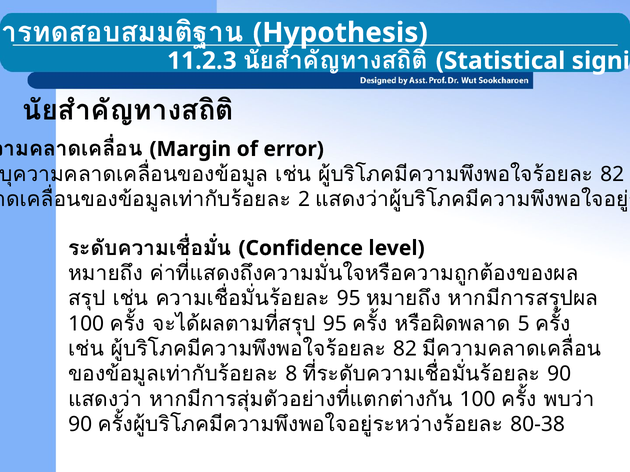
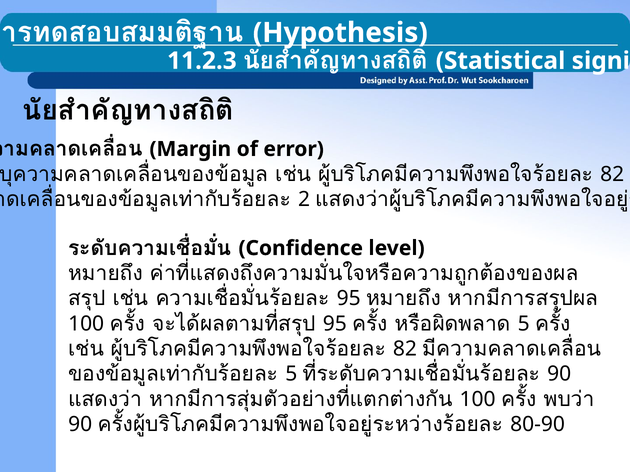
8: 8 -> 5 (291, 374)
80-38: 80-38 -> 80-90 (538, 425)
